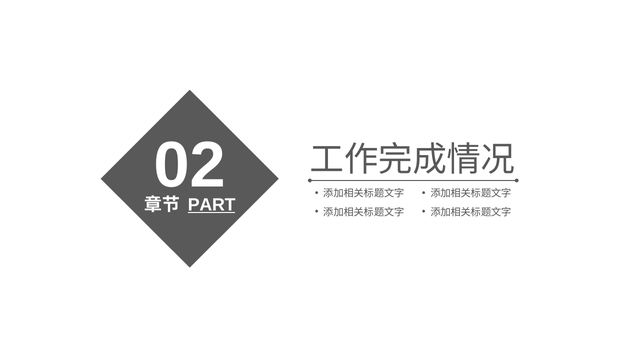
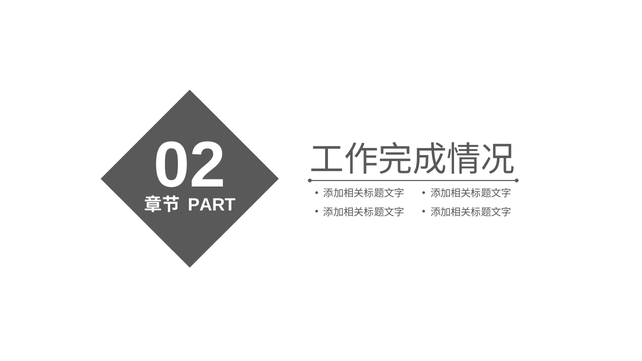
PART underline: present -> none (212, 205)
